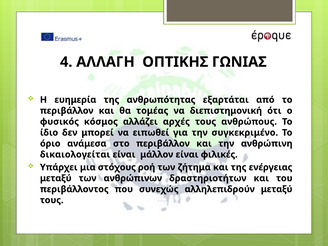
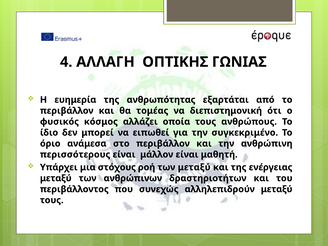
αρχές: αρχές -> οποία (176, 122)
δικαιολογείται: δικαιολογείται -> περισσότερους (75, 155)
φιλικές: φιλικές -> μαθητή (219, 155)
των ζήτημα: ζήτημα -> μεταξύ (194, 167)
